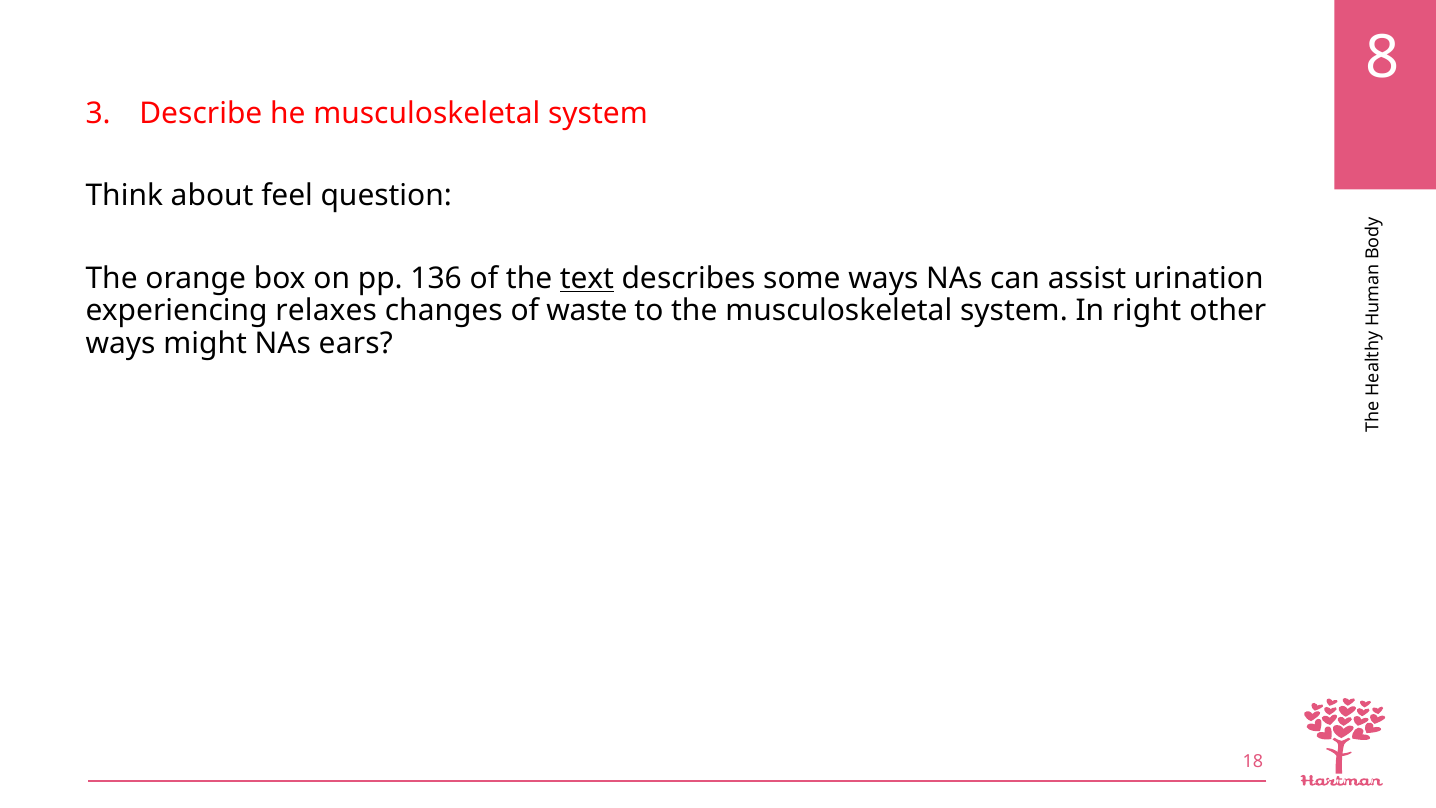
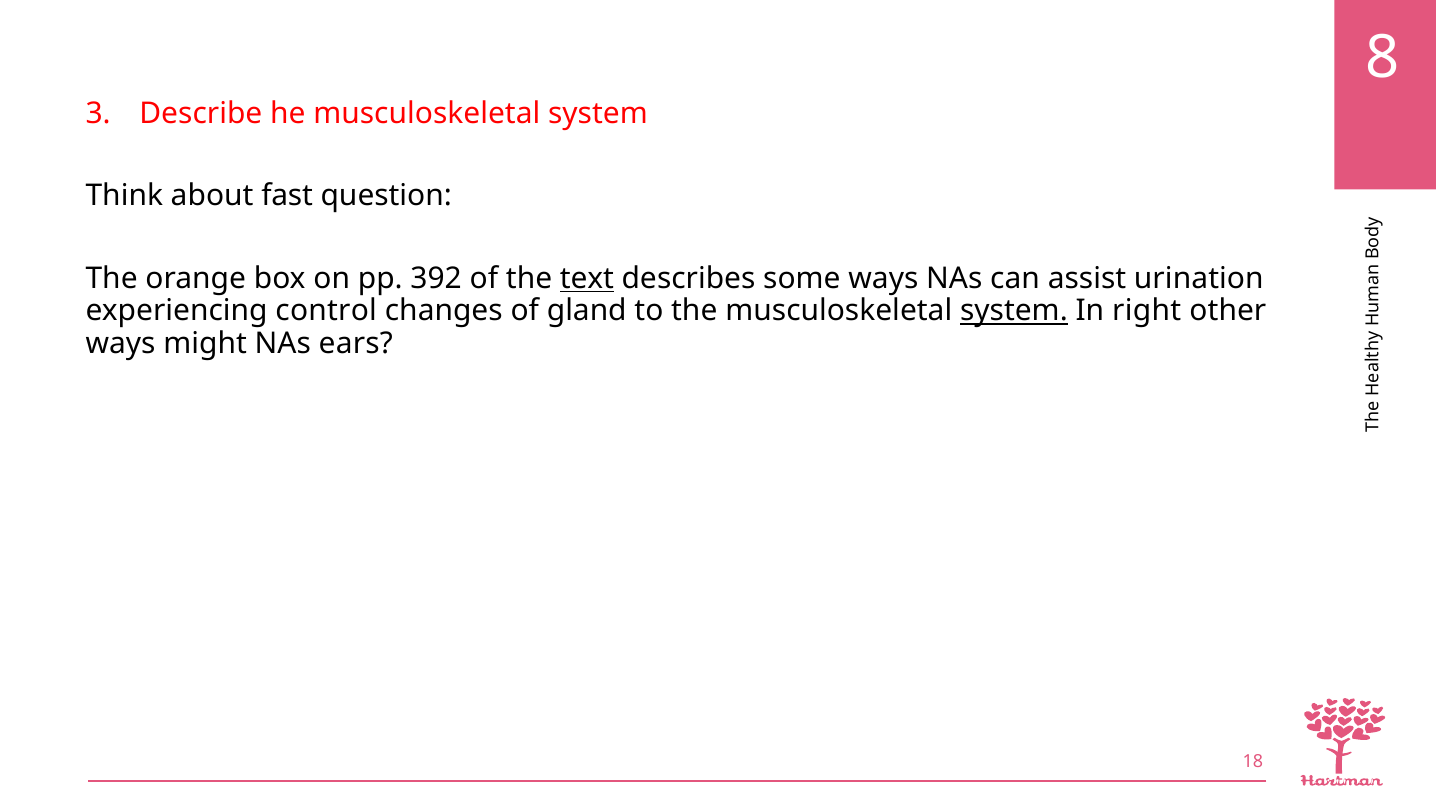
feel: feel -> fast (287, 196)
136: 136 -> 392 (436, 278)
relaxes: relaxes -> control (326, 311)
waste: waste -> gland (587, 311)
system underline: none -> present (1014, 311)
